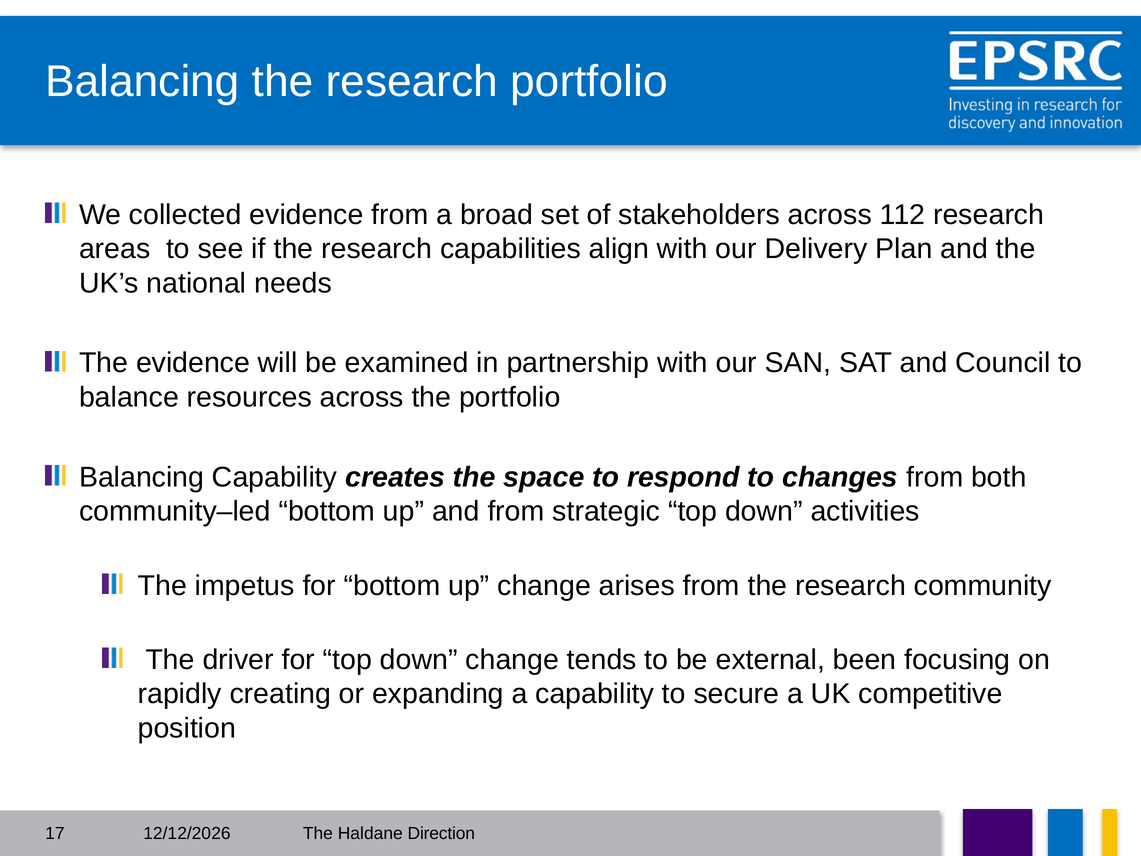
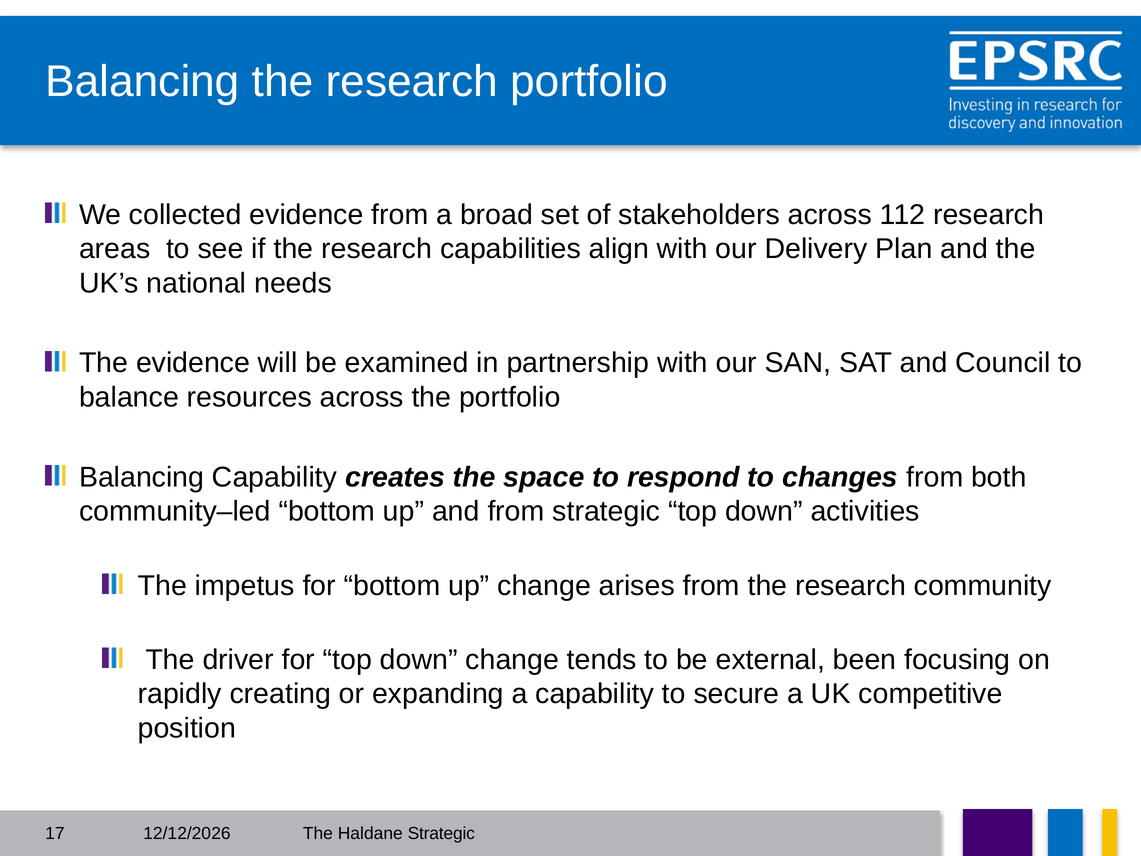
Haldane Direction: Direction -> Strategic (441, 833)
